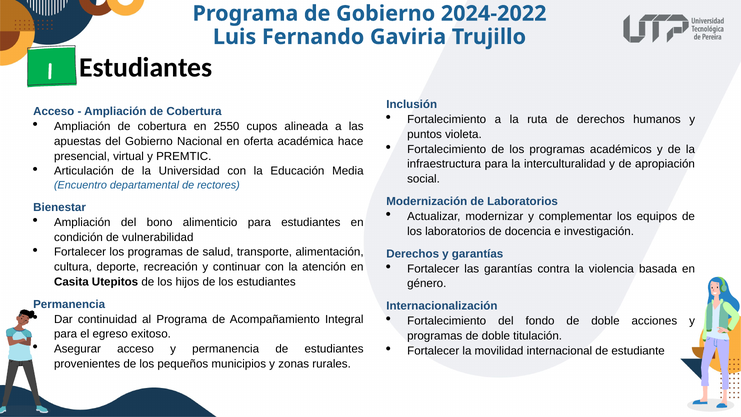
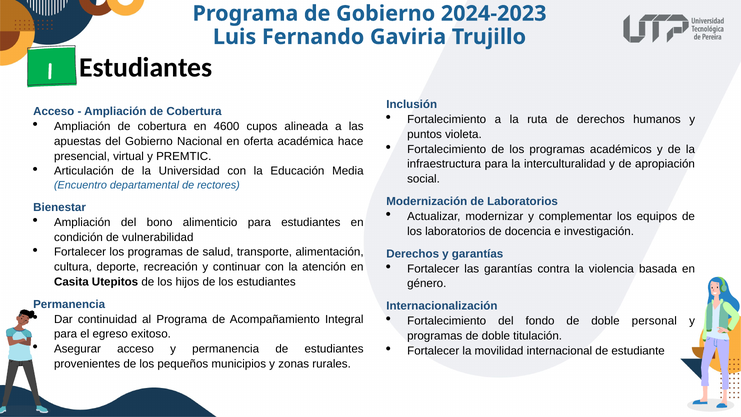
2024-2022: 2024-2022 -> 2024-2023 (494, 14)
2550: 2550 -> 4600 (227, 126)
acciones: acciones -> personal (654, 321)
